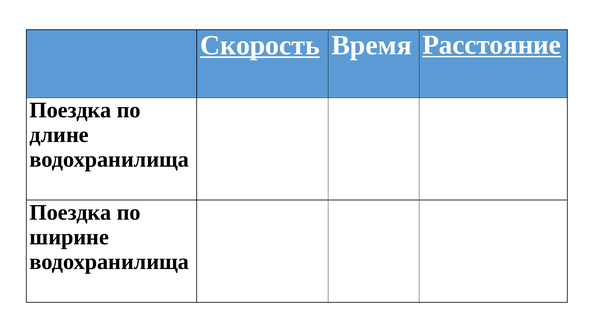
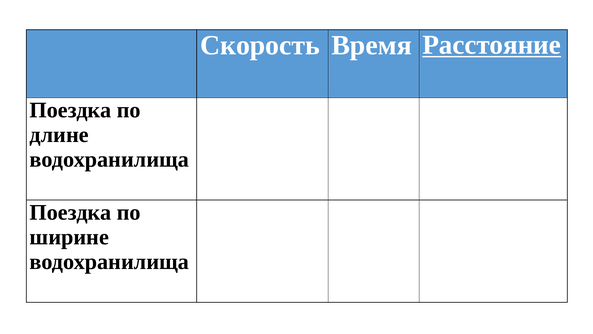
Скорость underline: present -> none (260, 45)
